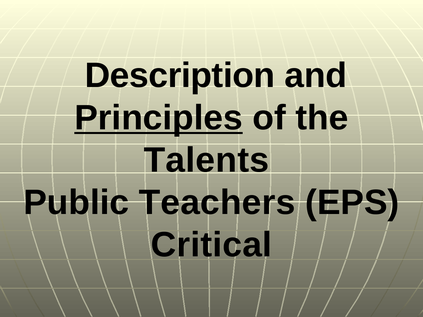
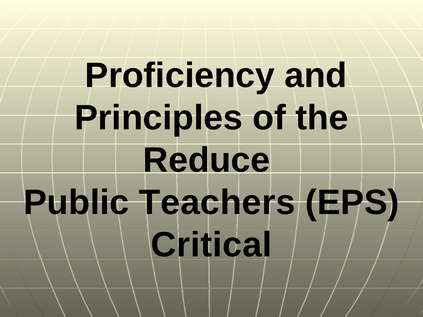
Description: Description -> Proficiency (180, 76)
Principles underline: present -> none (159, 118)
Talents: Talents -> Reduce (207, 160)
